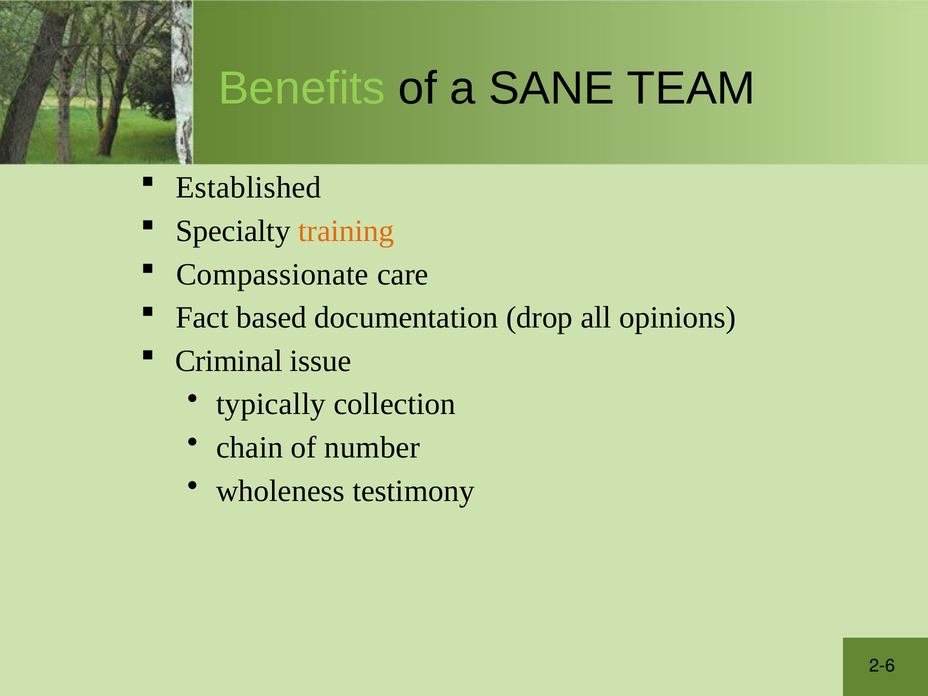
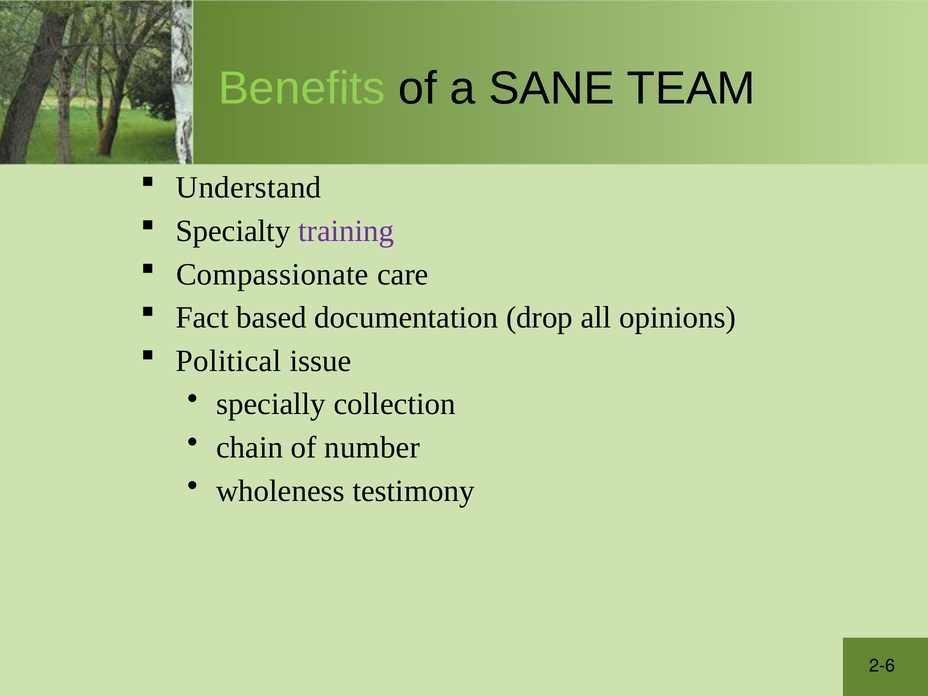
Established: Established -> Understand (249, 188)
training colour: orange -> purple (346, 231)
Criminal: Criminal -> Political (229, 361)
typically: typically -> specially (271, 404)
